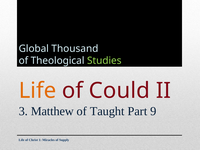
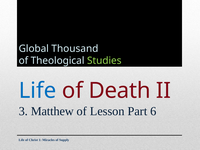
Life colour: orange -> blue (37, 91)
Could: Could -> Death (120, 91)
Taught: Taught -> Lesson (107, 111)
9: 9 -> 6 (153, 111)
